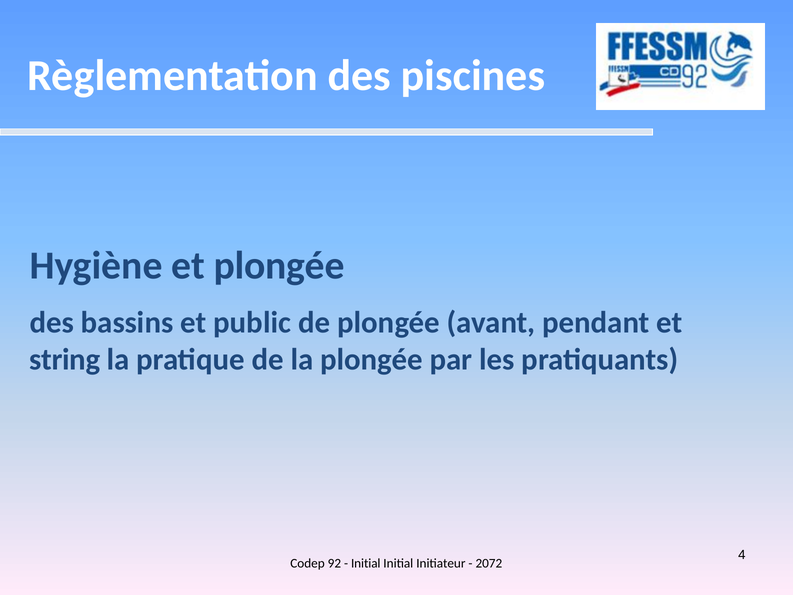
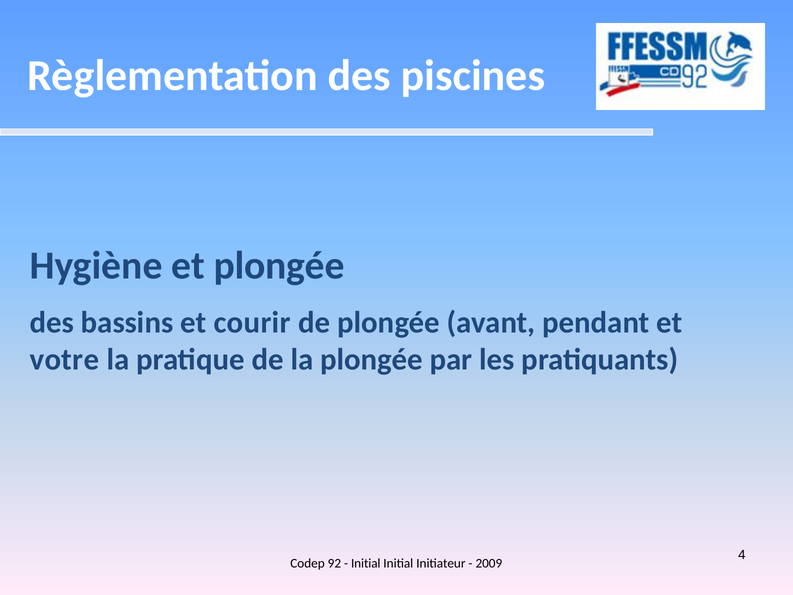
public: public -> courir (252, 322)
string: string -> votre (64, 359)
2072: 2072 -> 2009 (489, 563)
